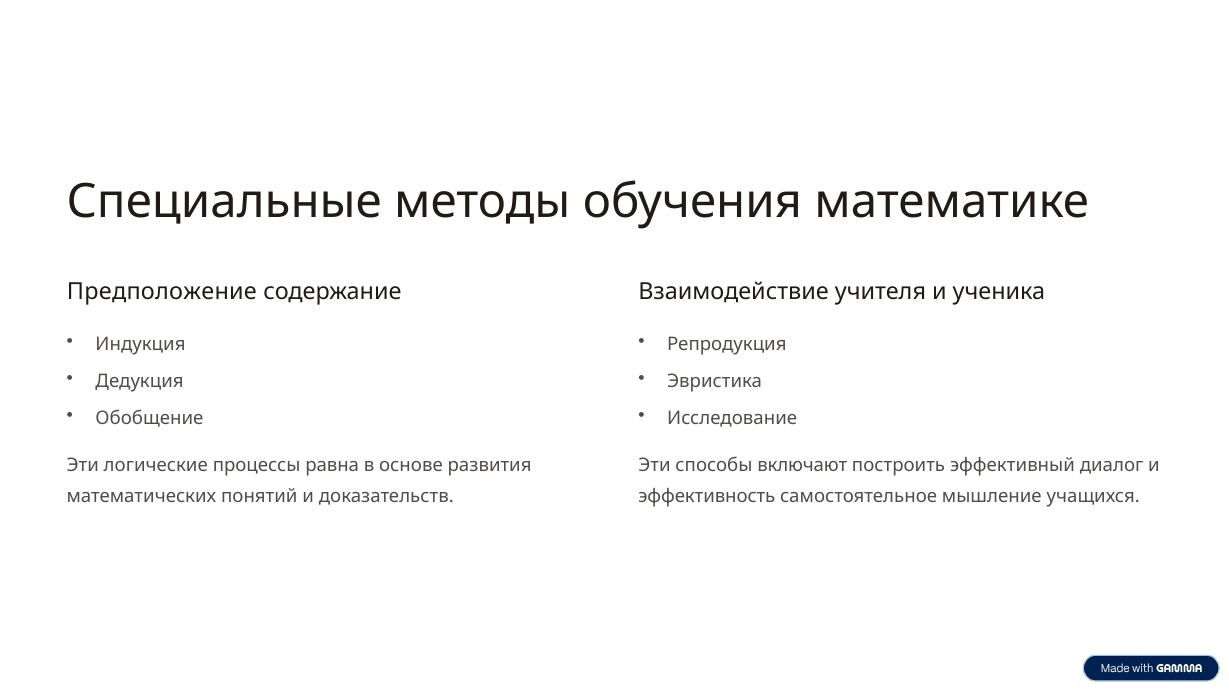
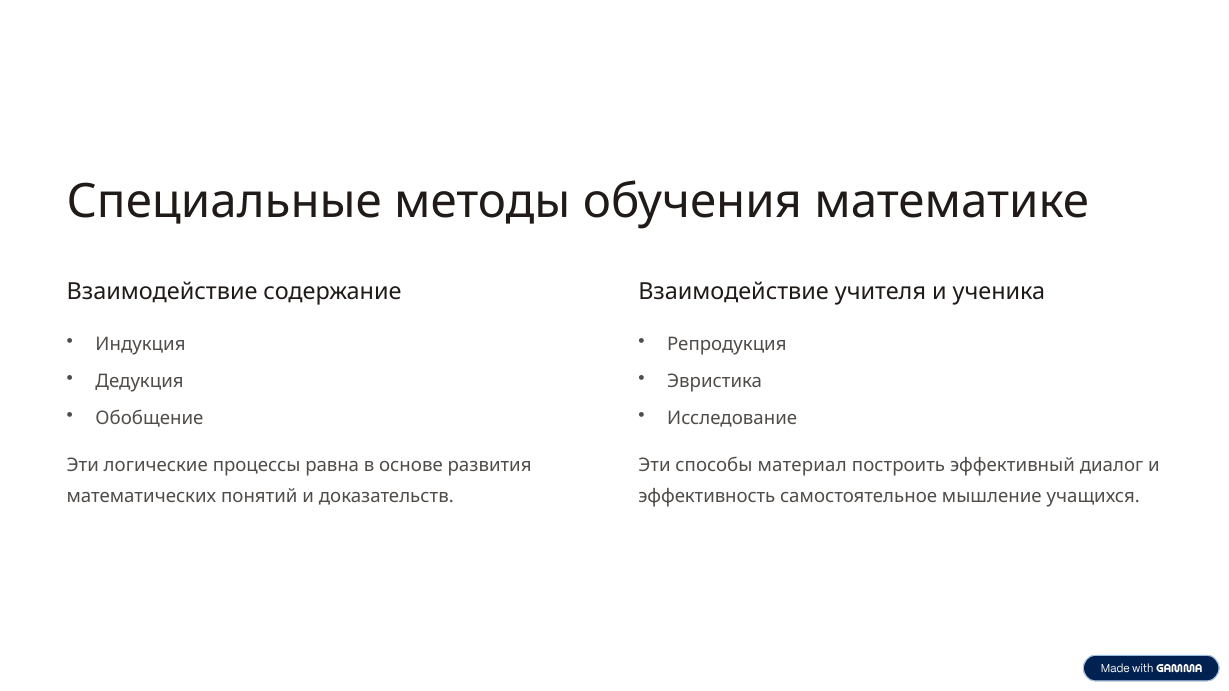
Предположение: Предположение -> Взаимодействие (162, 292)
включают: включают -> материал (802, 466)
